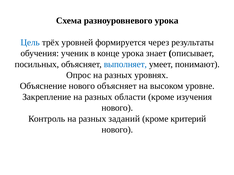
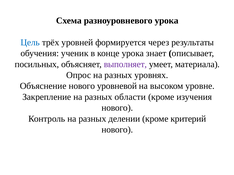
выполняет colour: blue -> purple (125, 64)
понимают: понимают -> материала (197, 64)
нового объясняет: объясняет -> уровневой (117, 86)
заданий: заданий -> делении (124, 119)
